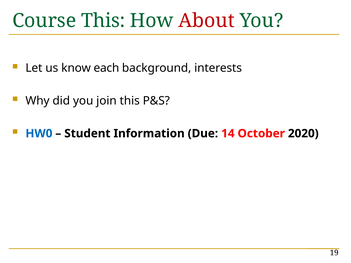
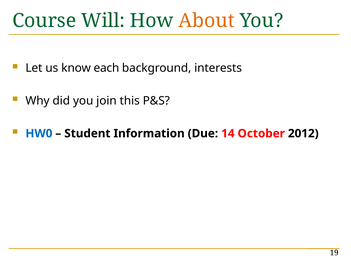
Course This: This -> Will (103, 21)
About colour: red -> orange (207, 21)
2020: 2020 -> 2012 (303, 134)
